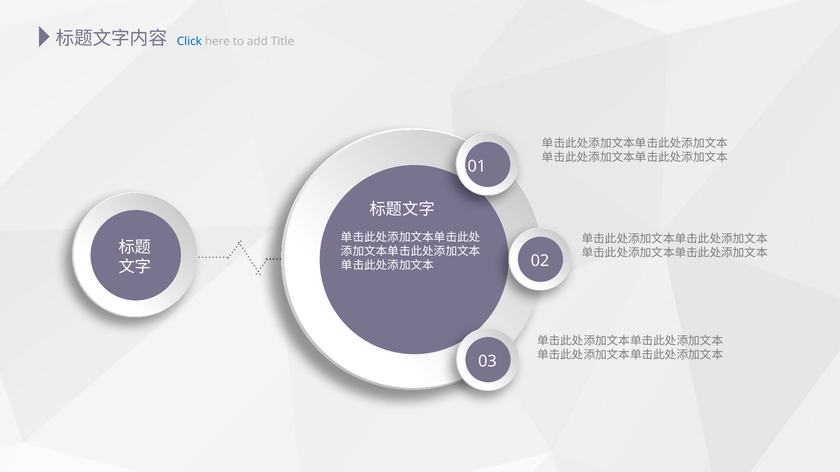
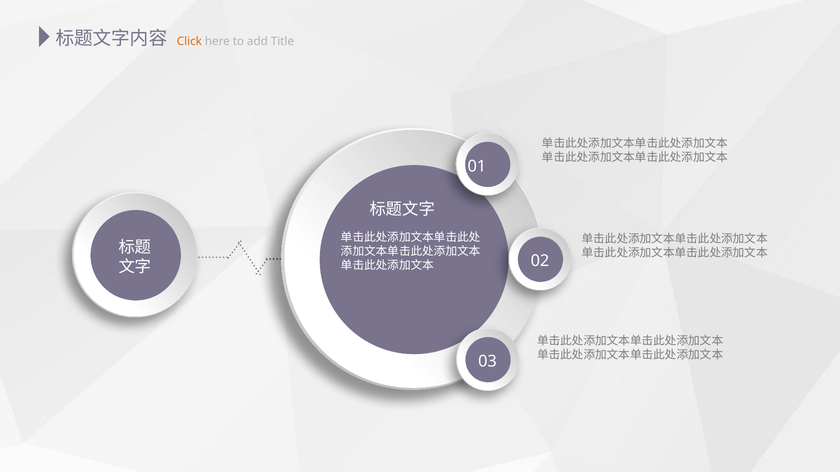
Click colour: blue -> orange (189, 42)
